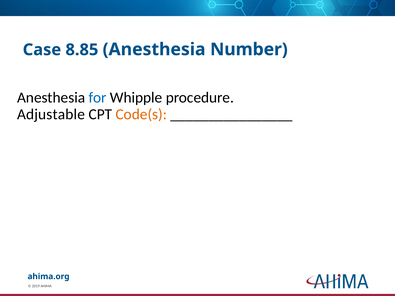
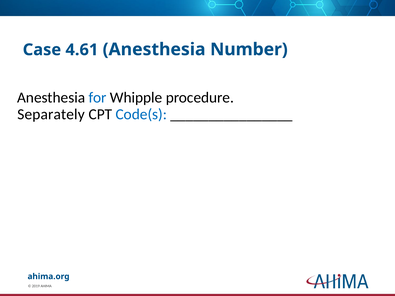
8.85: 8.85 -> 4.61 (82, 50)
Adjustable: Adjustable -> Separately (51, 114)
Code(s colour: orange -> blue (141, 114)
